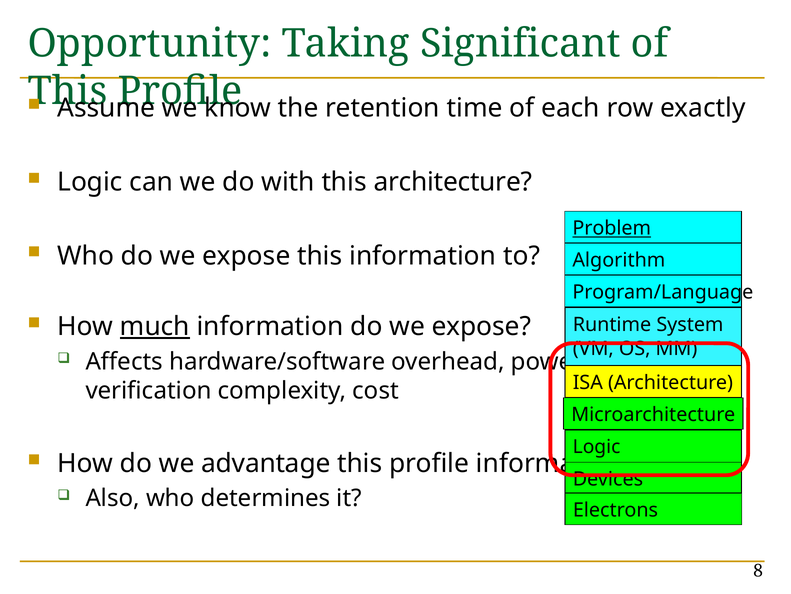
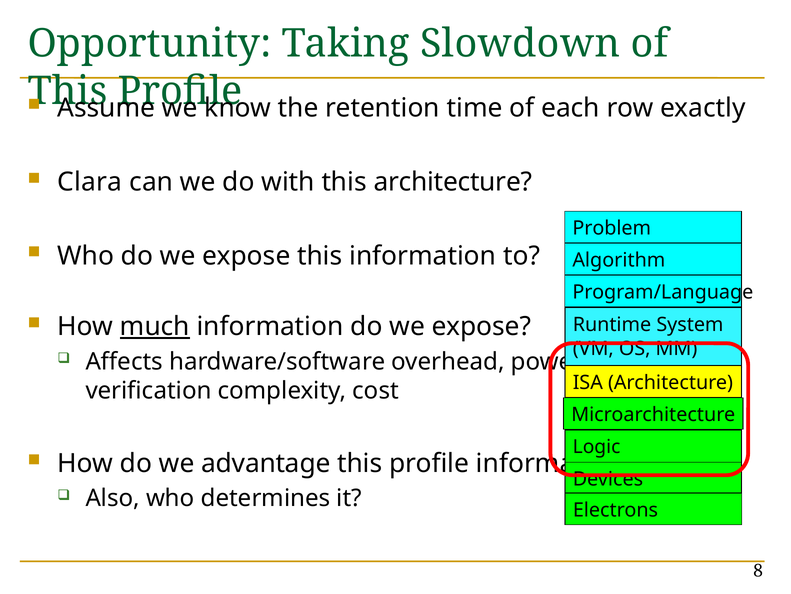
Significant: Significant -> Slowdown (520, 44)
Logic: Logic -> Clara (90, 182)
Problem underline: present -> none (612, 228)
